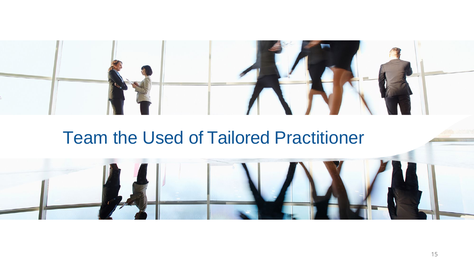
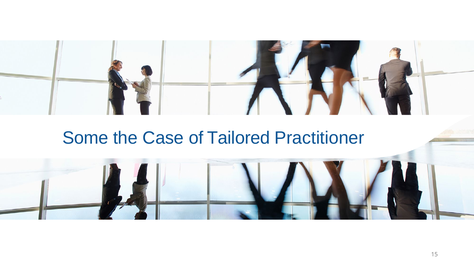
Team: Team -> Some (85, 138)
Used: Used -> Case (163, 138)
